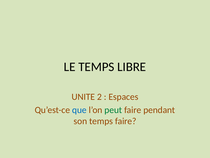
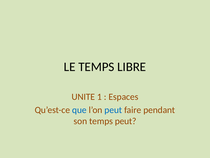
2: 2 -> 1 (99, 97)
peut colour: green -> blue (113, 110)
temps faire: faire -> peut (126, 121)
